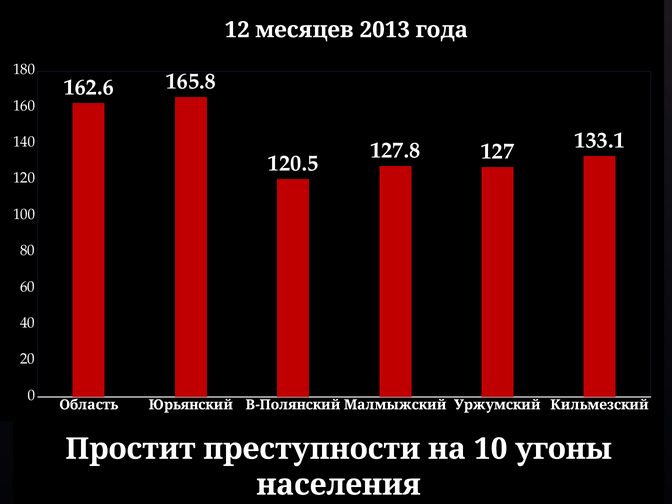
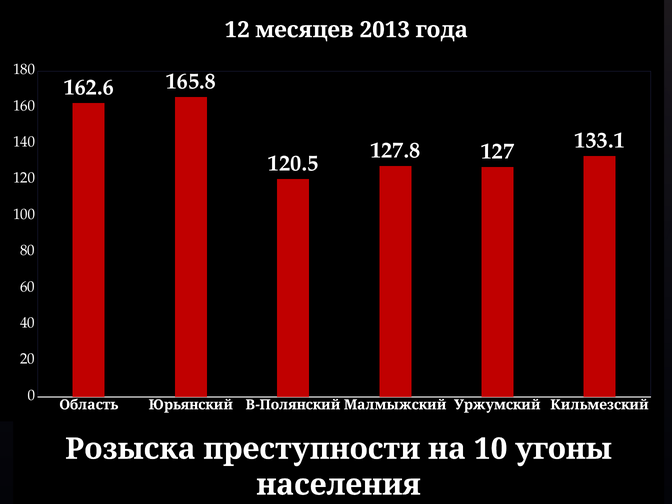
Простит: Простит -> Розыска (130, 449)
